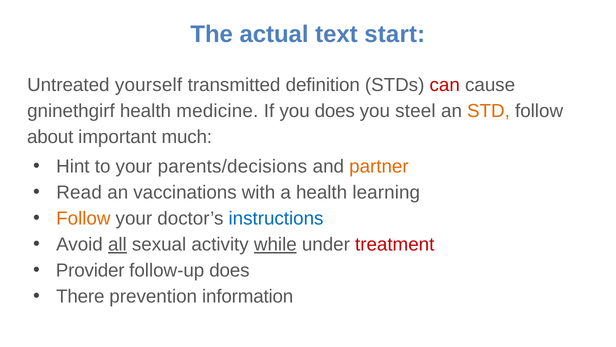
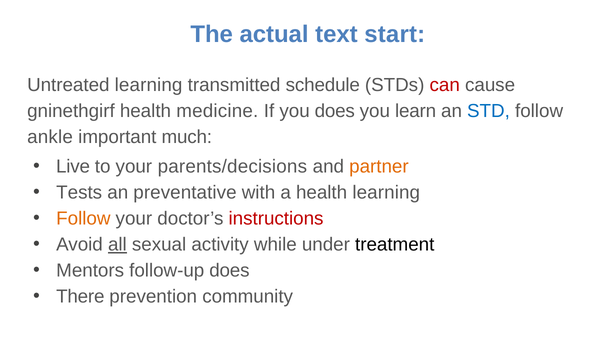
Untreated yourself: yourself -> learning (149, 85)
definition: definition -> schedule (323, 85)
steel: steel -> learn (416, 111)
STD colour: orange -> blue (488, 111)
about: about -> ankle (50, 137)
Hint: Hint -> Live (73, 166)
Read: Read -> Tests (79, 192)
vaccinations: vaccinations -> preventative (185, 192)
instructions colour: blue -> red (276, 218)
while underline: present -> none (275, 244)
treatment colour: red -> black (395, 244)
Provider: Provider -> Mentors (90, 270)
information: information -> community (248, 296)
